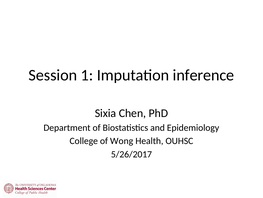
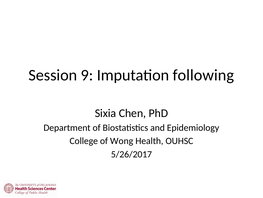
1: 1 -> 9 (87, 75)
inference: inference -> following (203, 75)
